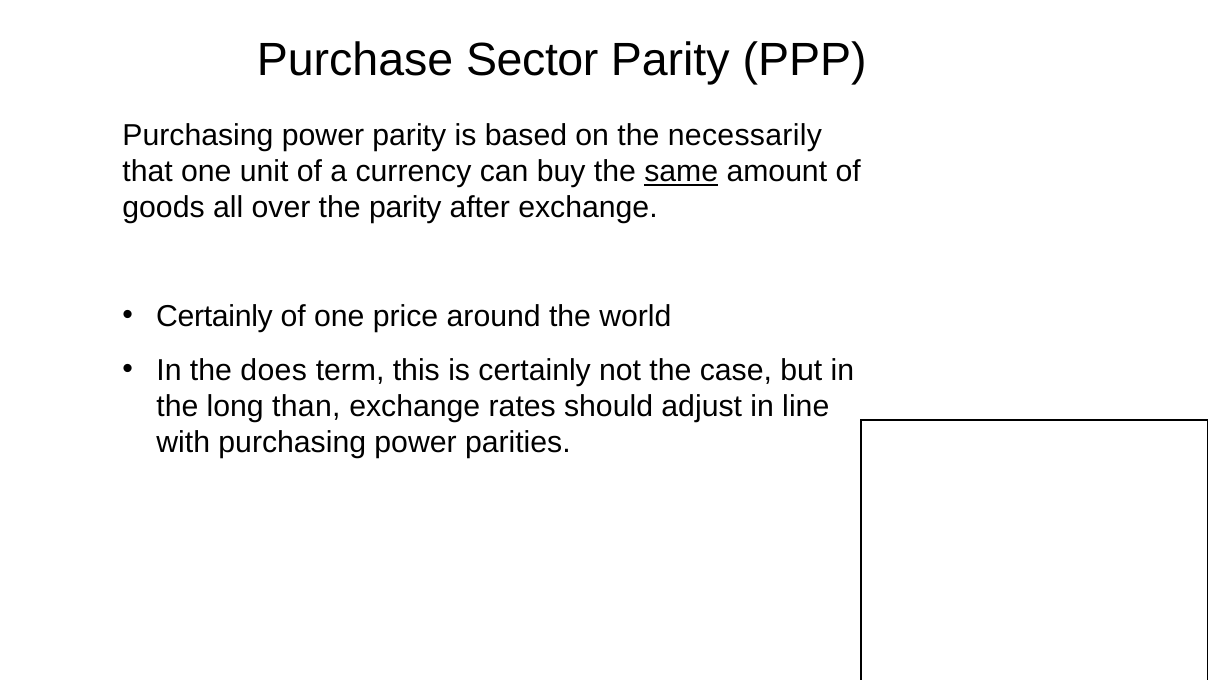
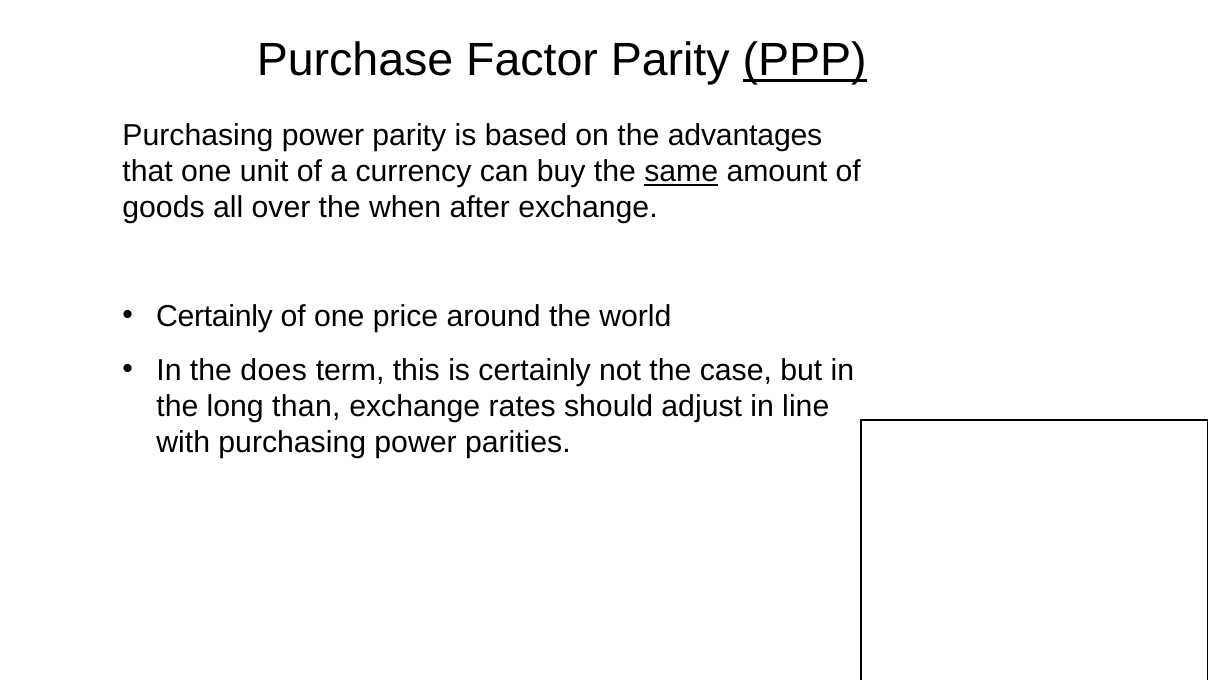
Sector: Sector -> Factor (532, 60)
PPP underline: none -> present (805, 60)
necessarily: necessarily -> advantages (745, 135)
the parity: parity -> when (405, 208)
